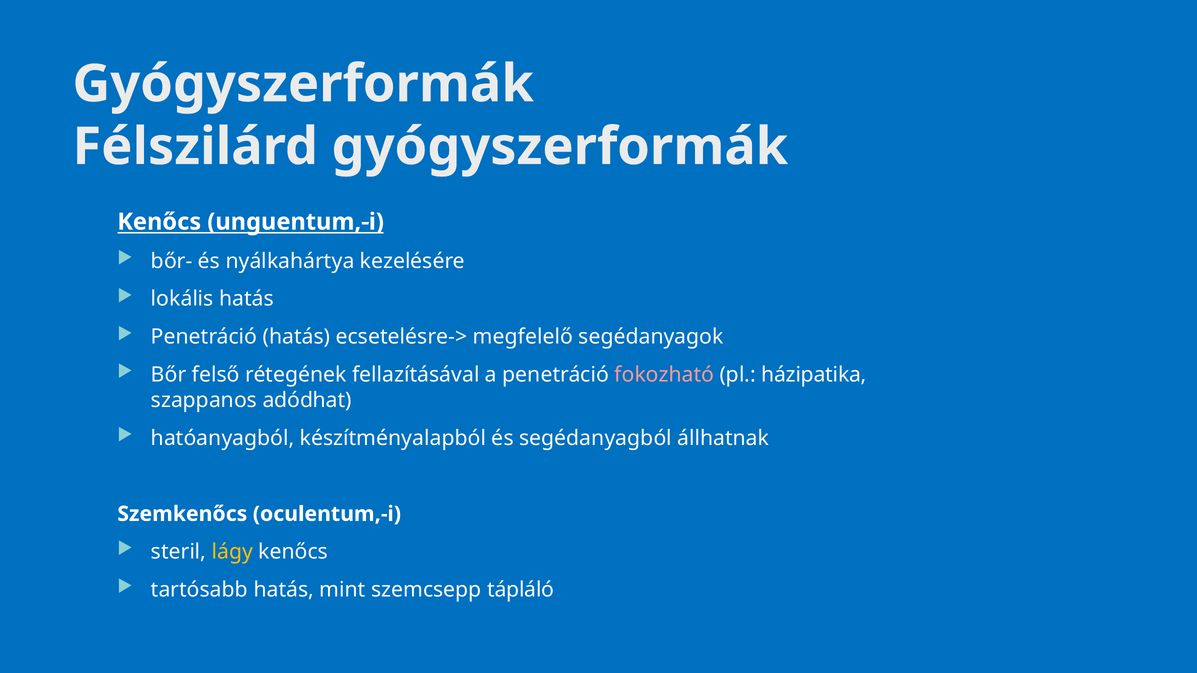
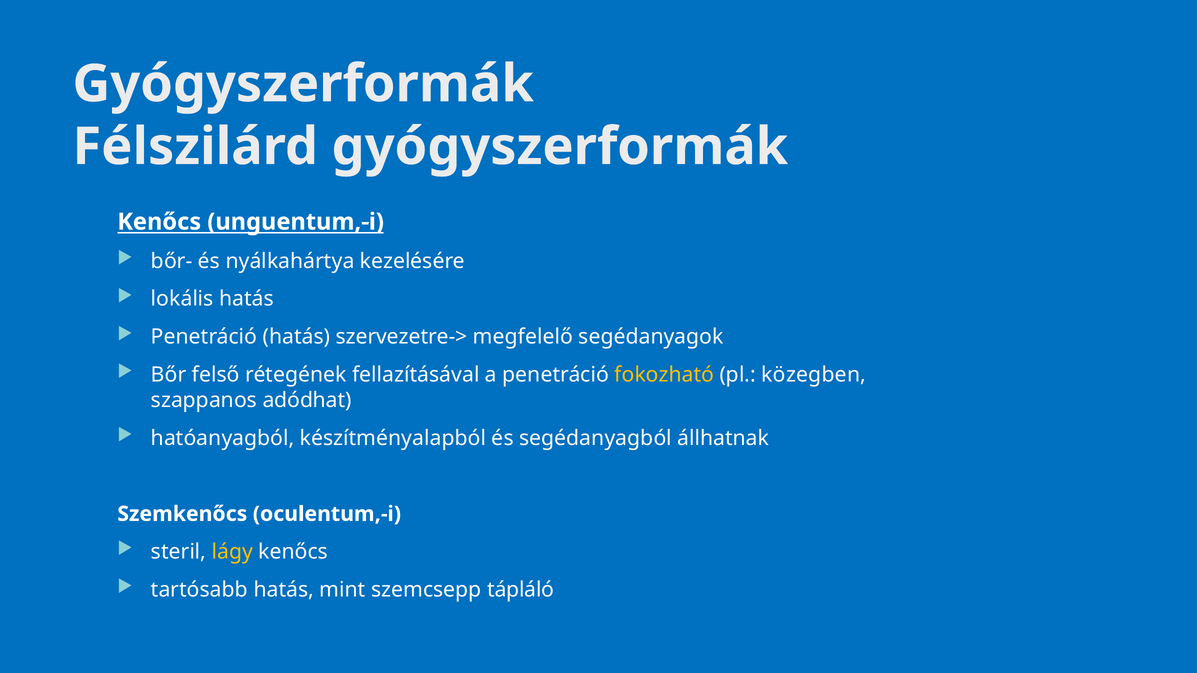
ecsetelésre->: ecsetelésre-> -> szervezetre-> (402, 337)
fokozható colour: pink -> yellow (664, 375)
házipatika: házipatika -> közegben (814, 375)
